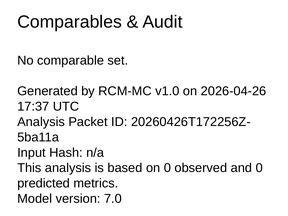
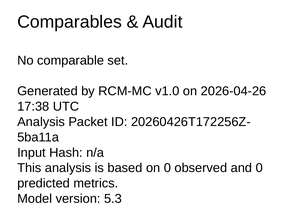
17:37: 17:37 -> 17:38 (33, 106)
7.0: 7.0 -> 5.3 (113, 199)
